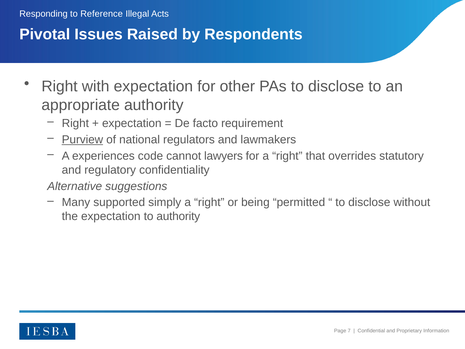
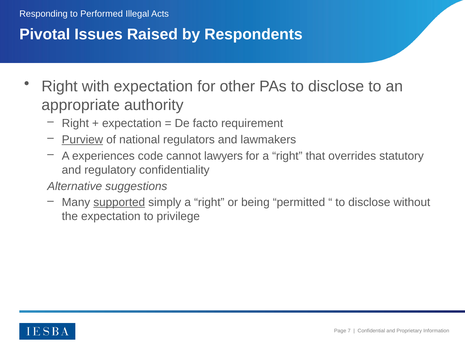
Reference: Reference -> Performed (102, 14)
supported underline: none -> present (119, 202)
to authority: authority -> privilege (178, 216)
